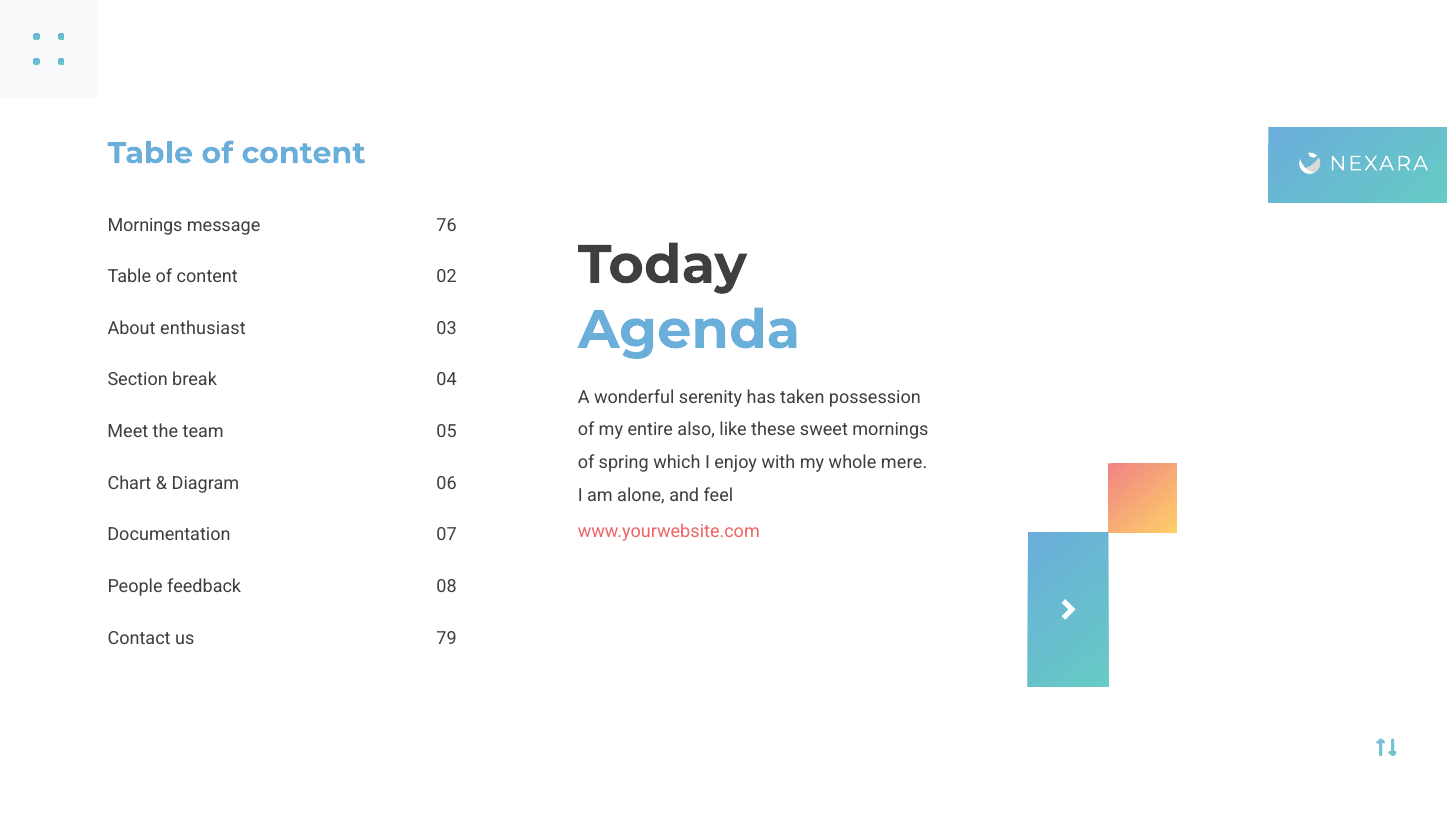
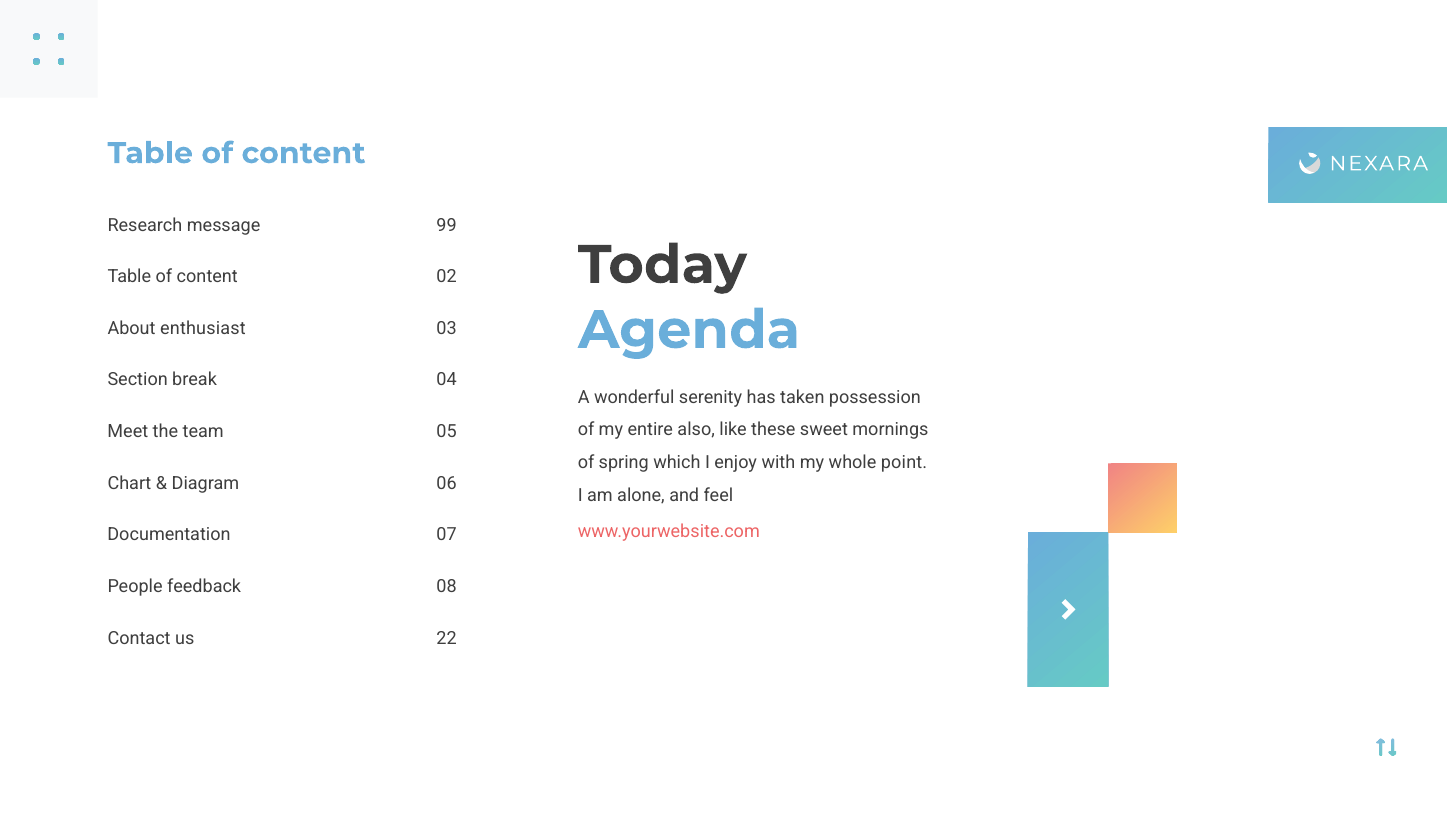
Mornings: Mornings -> Research (145, 225)
76: 76 -> 99 (447, 225)
mere: mere -> point (904, 462)
79: 79 -> 22 (447, 638)
